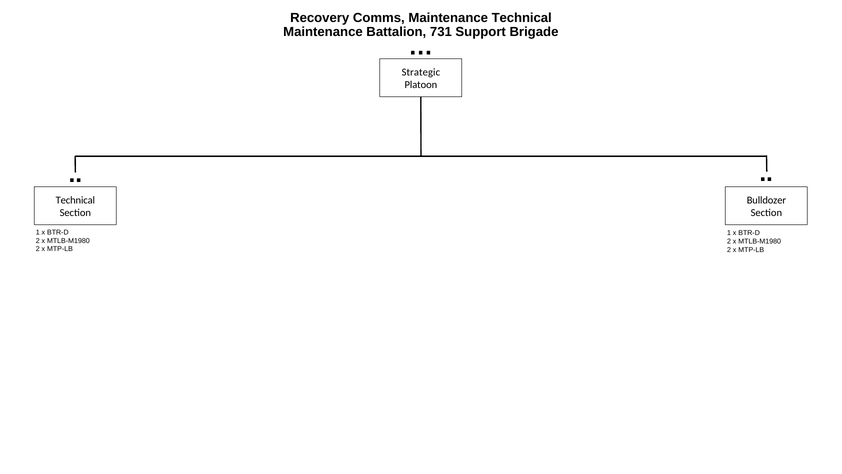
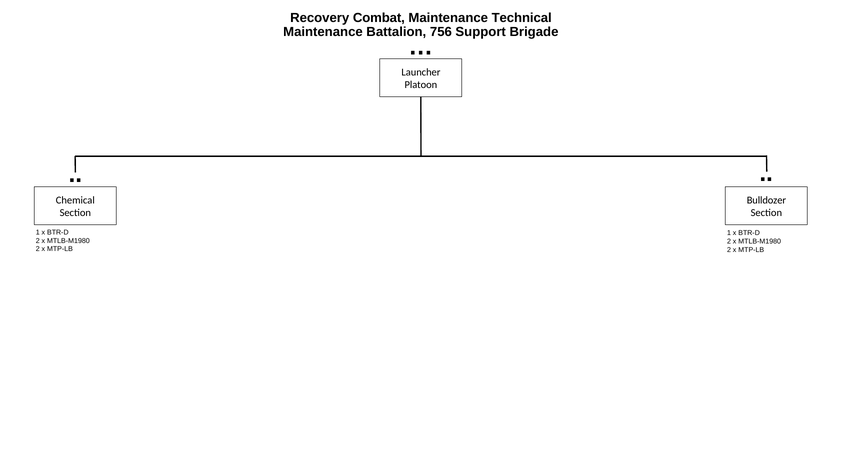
Comms: Comms -> Combat (379, 18)
731: 731 -> 756 (441, 32)
Strategic: Strategic -> Launcher (421, 72)
Technical: Technical -> Chemical (75, 200)
